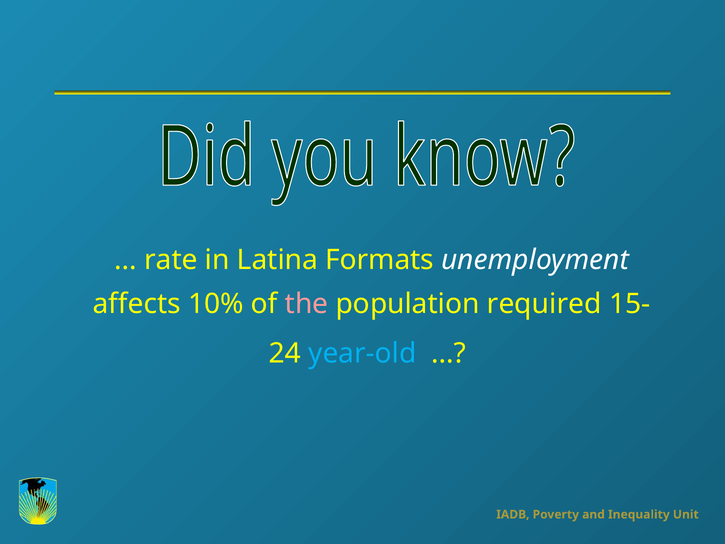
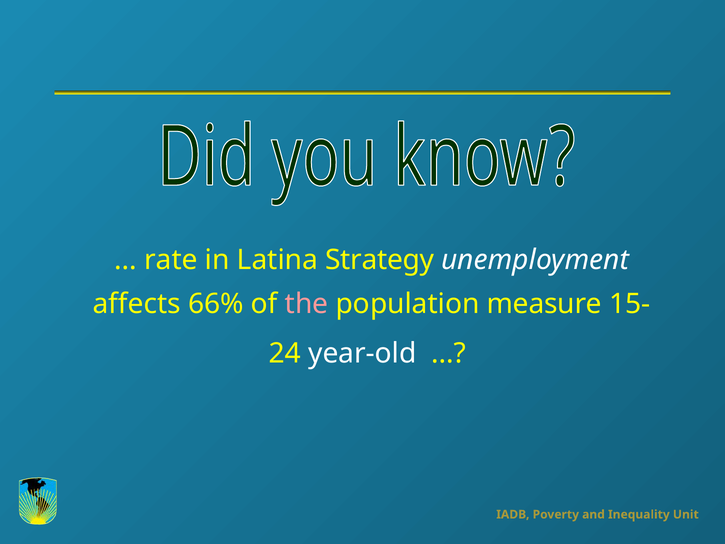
Formats: Formats -> Strategy (380, 260)
10%: 10% -> 66% (216, 304)
required: required -> measure (544, 304)
year-old colour: light blue -> white (362, 353)
